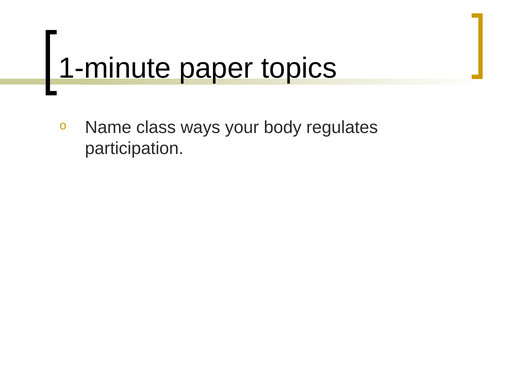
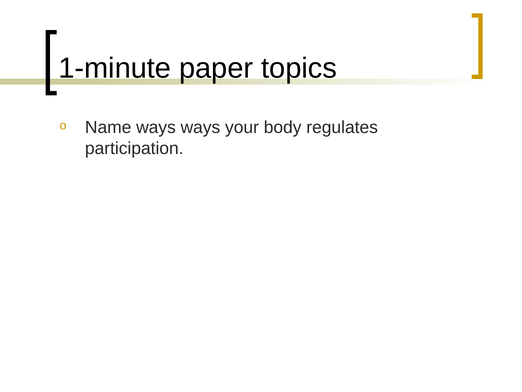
Name class: class -> ways (156, 127)
